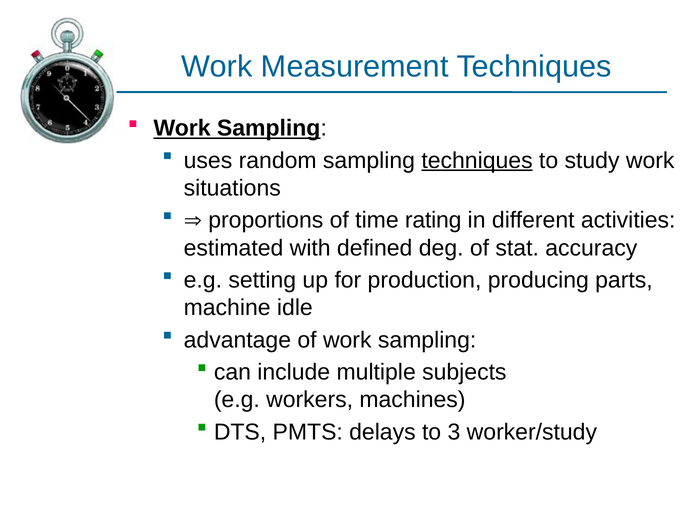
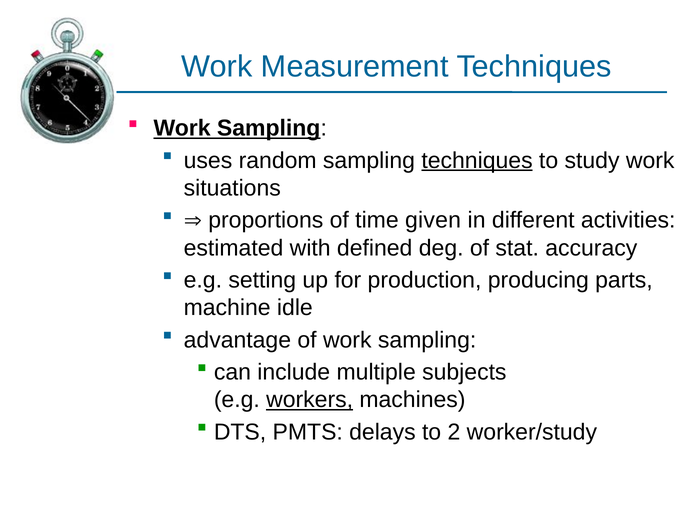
rating: rating -> given (433, 220)
workers underline: none -> present (310, 399)
3: 3 -> 2 (454, 432)
